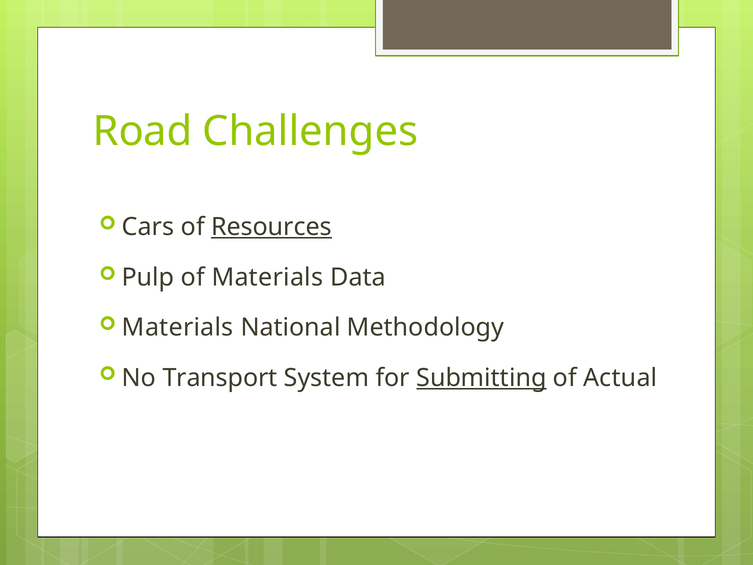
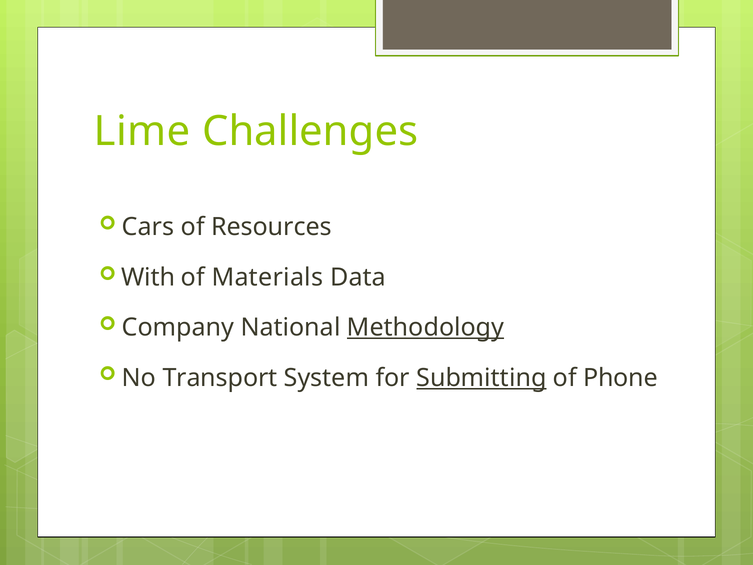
Road: Road -> Lime (142, 131)
Resources underline: present -> none (272, 227)
Pulp: Pulp -> With (148, 277)
Materials: Materials -> Company (178, 327)
Methodology underline: none -> present (426, 327)
Actual: Actual -> Phone (620, 378)
